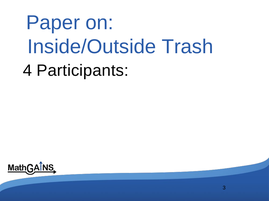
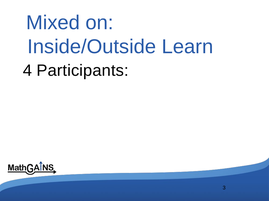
Paper: Paper -> Mixed (53, 23)
Trash: Trash -> Learn (188, 47)
